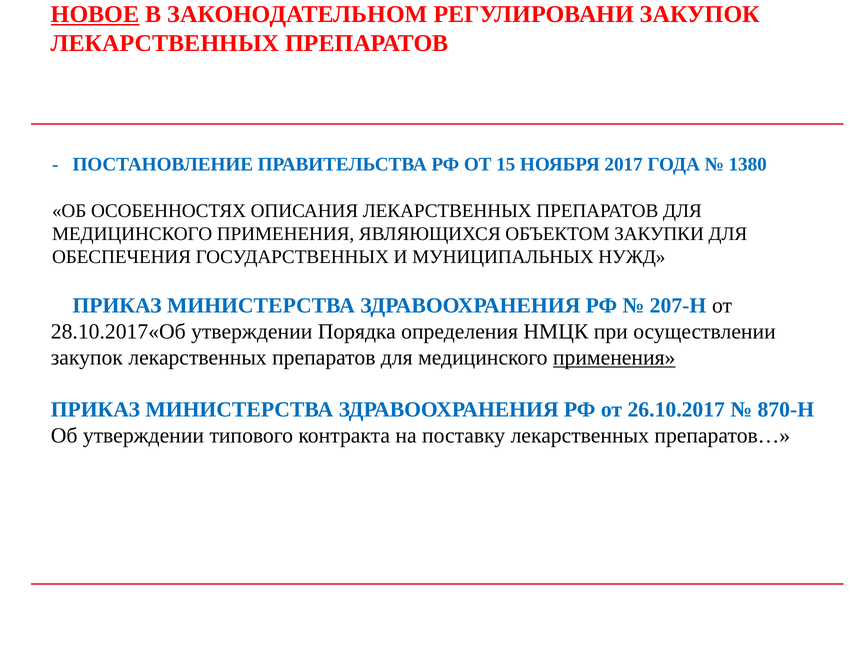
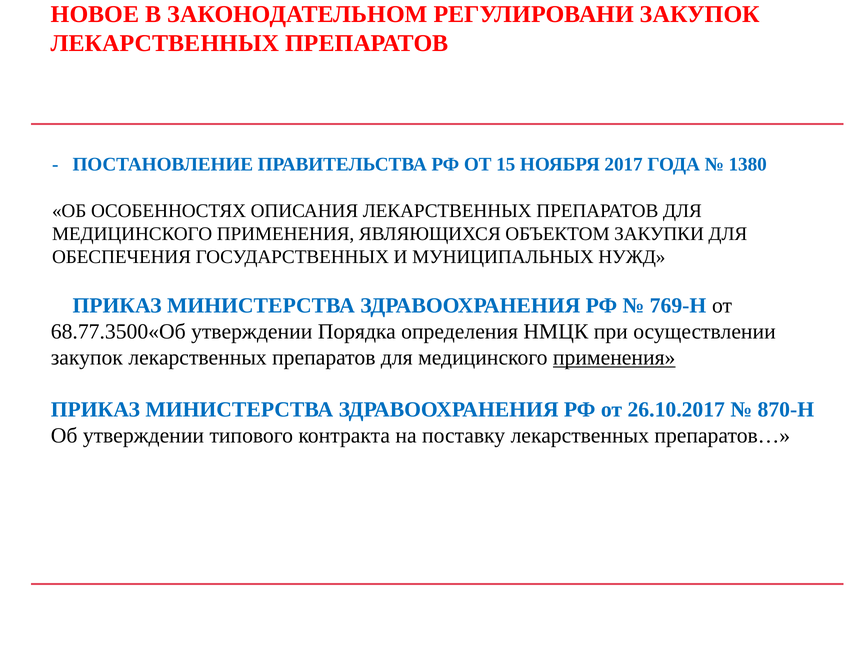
НОВОЕ underline: present -> none (95, 14)
207-Н: 207-Н -> 769-Н (678, 306)
28.10.2017«Об: 28.10.2017«Об -> 68.77.3500«Об (118, 332)
